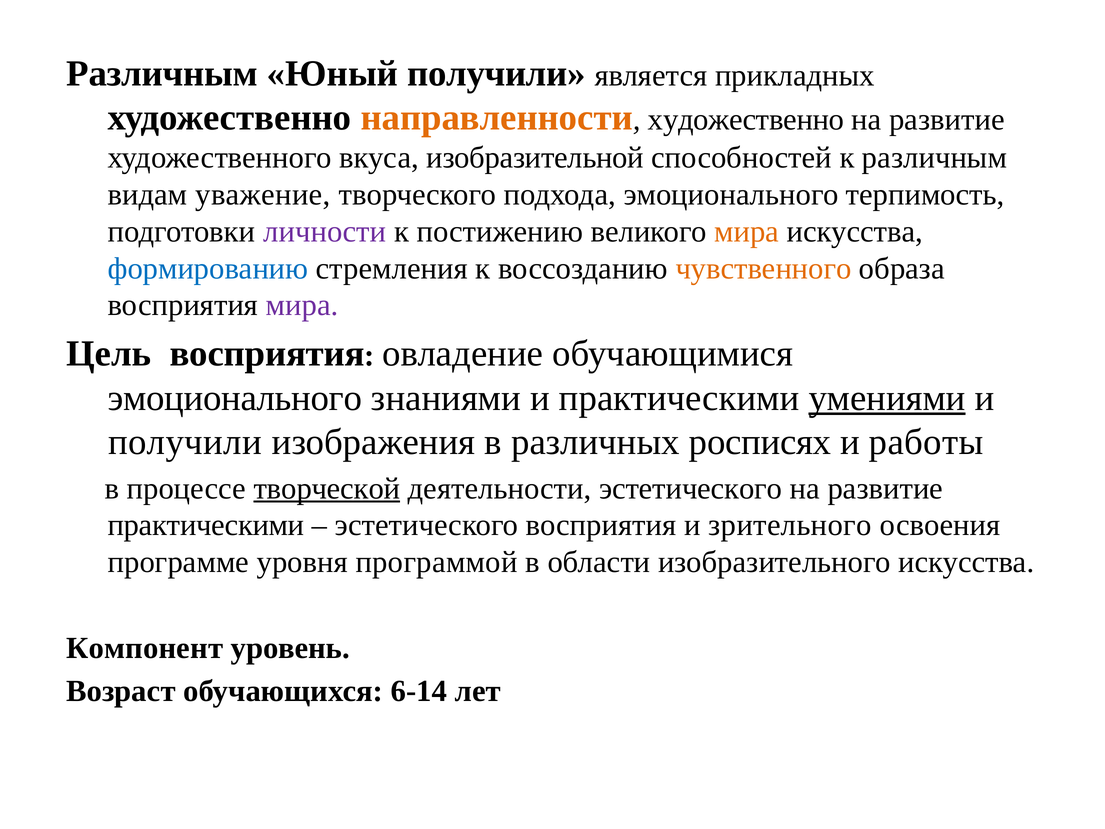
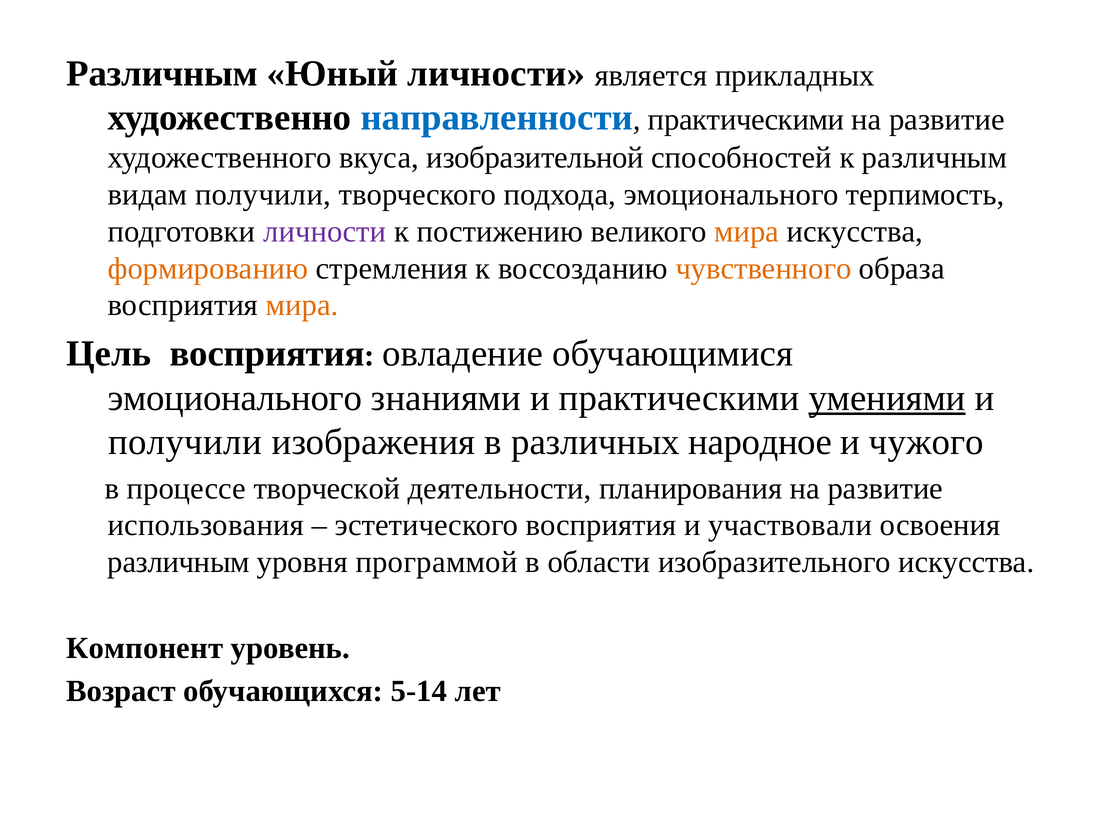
Юный получили: получили -> личности (496, 73)
направленности colour: orange -> blue (497, 118)
художественно: художественно -> практическими (746, 120)
видам уважение: уважение -> получили (263, 195)
формированию colour: blue -> orange (208, 268)
мира colour: purple -> orange (302, 305)
росписях: росписях -> народное (760, 442)
работы: работы -> чужого (926, 442)
творческой underline: present -> none (327, 488)
деятельности эстетического: эстетического -> планирования (691, 488)
практическими: практическими -> использования (206, 525)
зрительного: зрительного -> участвовали (790, 525)
программе: программе -> различным (179, 562)
6-14: 6-14 -> 5-14 (419, 691)
